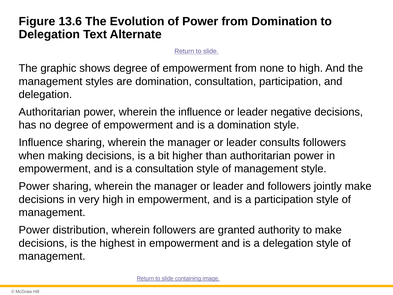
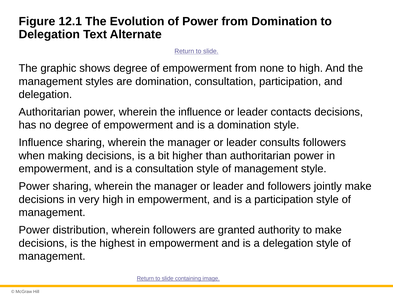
13.6: 13.6 -> 12.1 (70, 21)
negative: negative -> contacts (291, 112)
